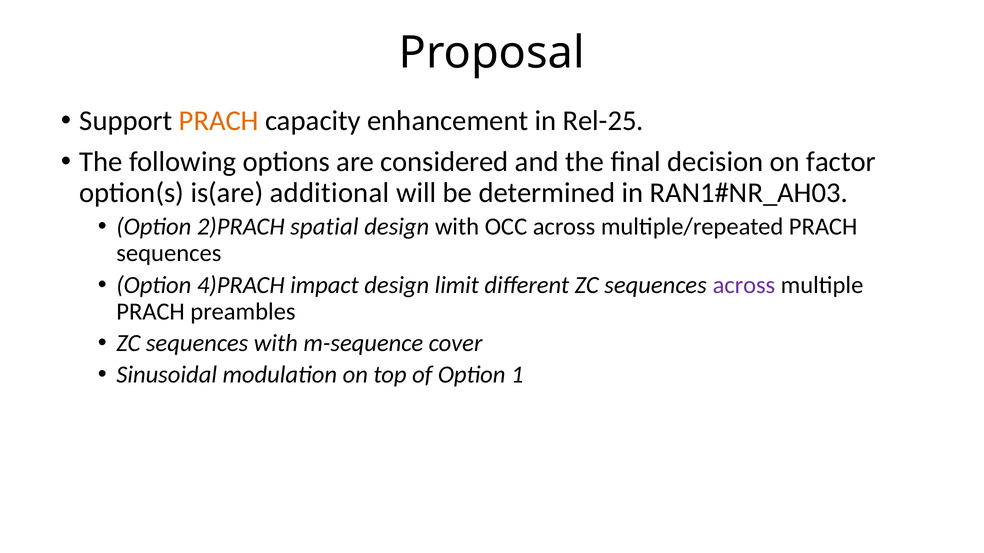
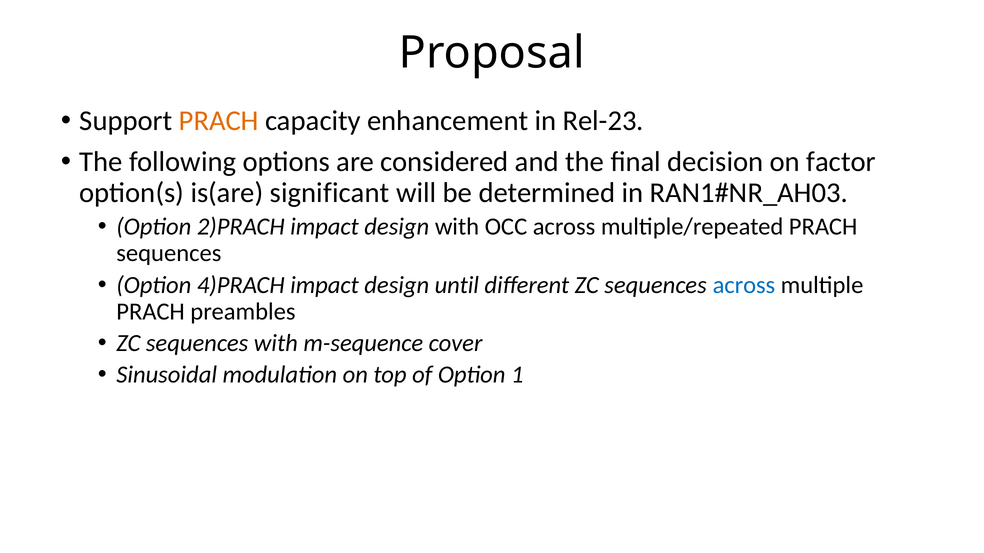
Rel-25: Rel-25 -> Rel-23 (603, 121)
additional: additional -> significant (330, 193)
2)PRACH spatial: spatial -> impact (325, 227)
limit: limit -> until (457, 285)
across colour: purple -> blue (744, 285)
